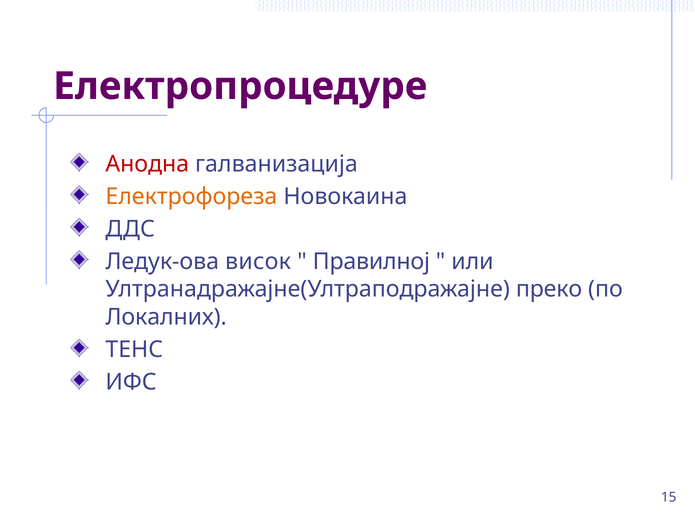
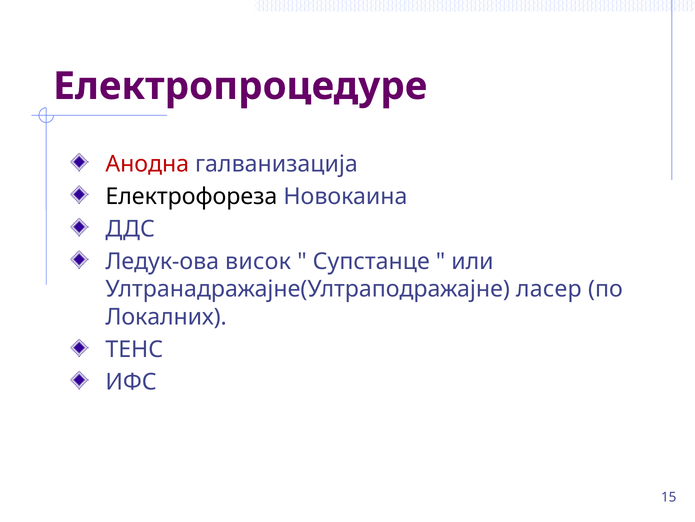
Електрофореза colour: orange -> black (191, 196)
Правилној: Правилној -> Супстанце (371, 261)
преко: преко -> ласер (549, 289)
